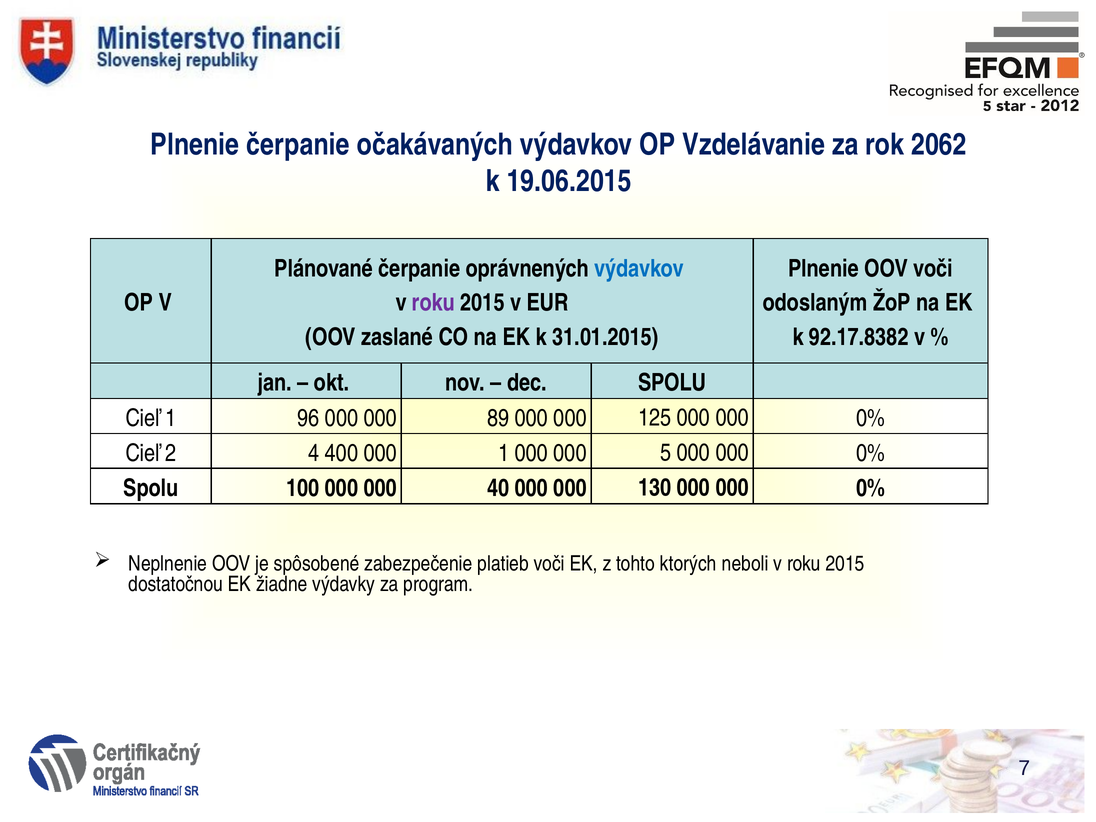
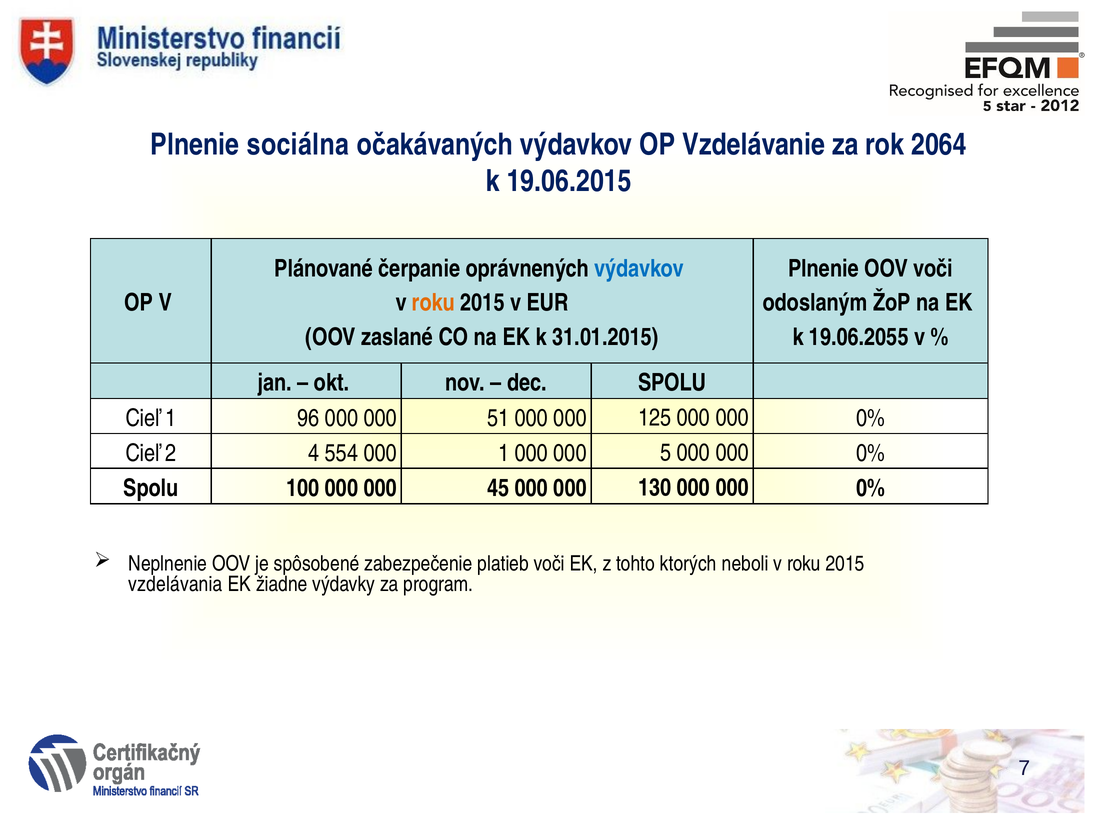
Plnenie čerpanie: čerpanie -> sociálna (298, 145)
2062: 2062 -> 2064 (939, 145)
roku colour: purple -> orange (433, 303)
92.17.8382: 92.17.8382 -> 19.06.2055 (859, 337)
89: 89 -> 51 (498, 418)
400: 400 -> 554 (341, 453)
40: 40 -> 45 (498, 488)
dostatočnou: dostatočnou -> vzdelávania (176, 584)
